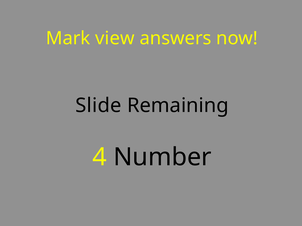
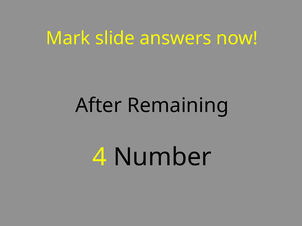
view: view -> slide (115, 38)
Slide: Slide -> After (99, 106)
